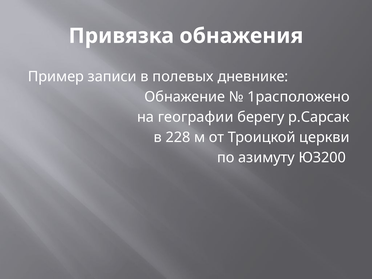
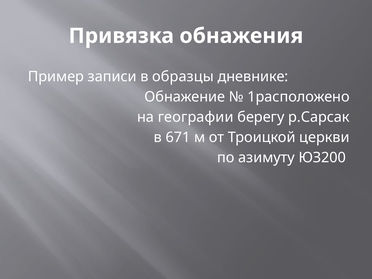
полевых: полевых -> образцы (183, 77)
228: 228 -> 671 (178, 137)
